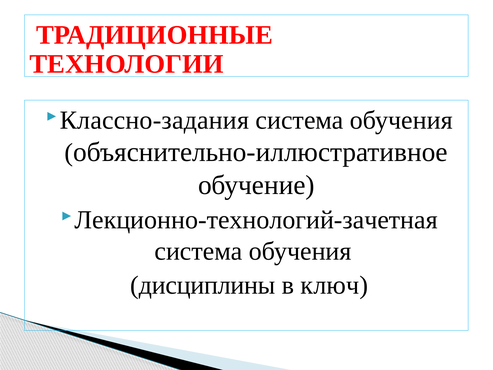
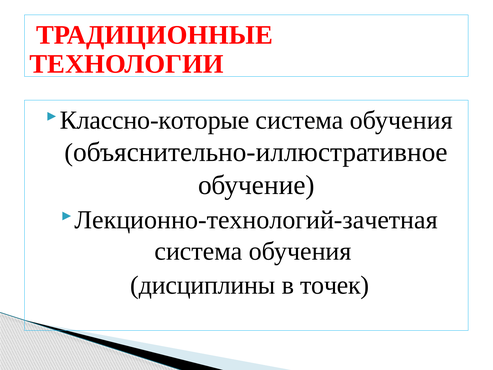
Классно-задания: Классно-задания -> Классно-которые (155, 120)
ключ: ключ -> точек (335, 285)
